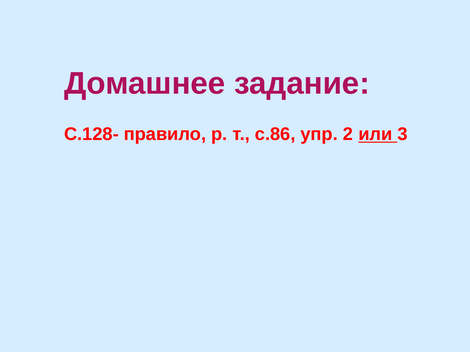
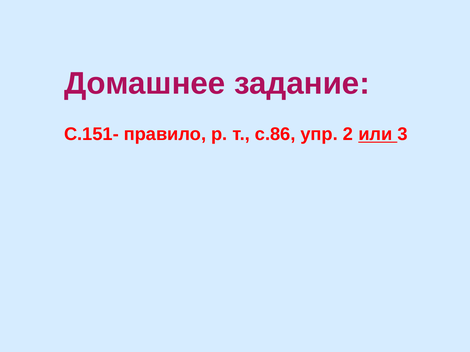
С.128-: С.128- -> С.151- (91, 134)
